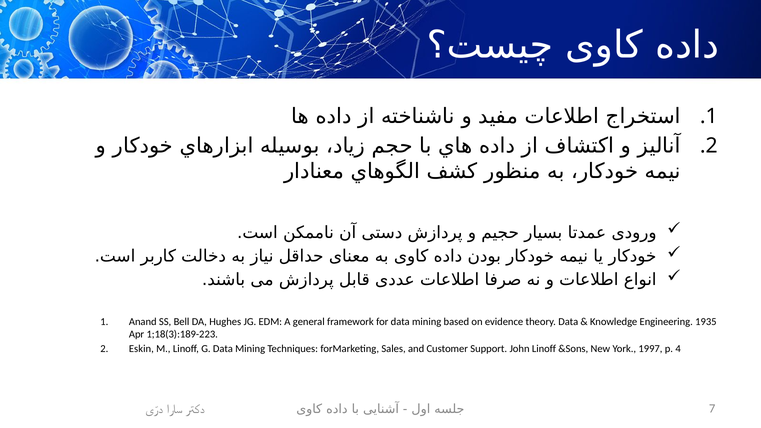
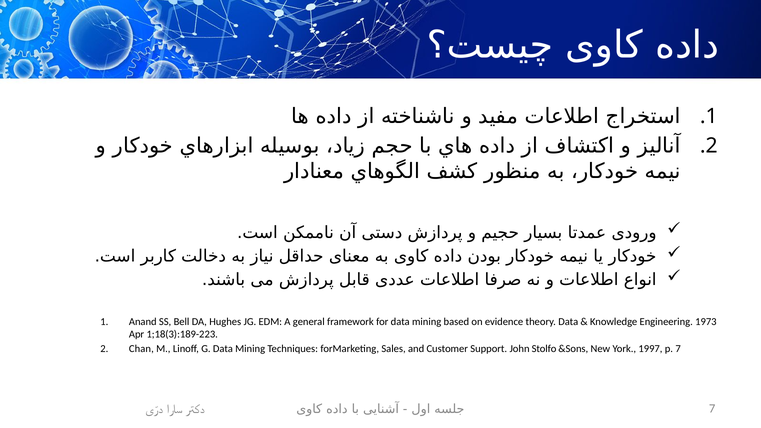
1935: 1935 -> 1973 (706, 322)
Eskin: Eskin -> Chan (141, 349)
John Linoff: Linoff -> Stolfo (544, 349)
p 4: 4 -> 7 (678, 349)
